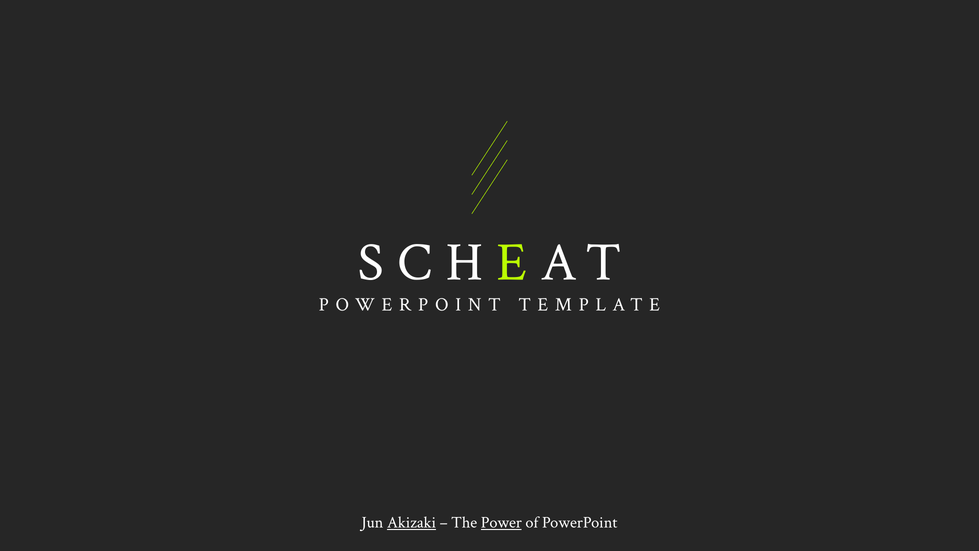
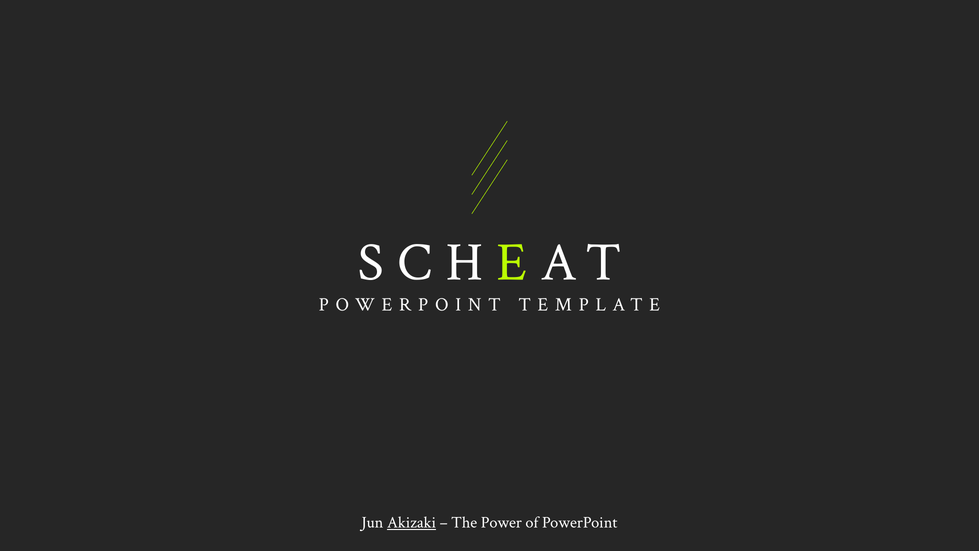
Power underline: present -> none (501, 522)
